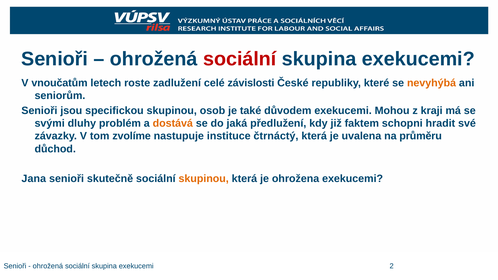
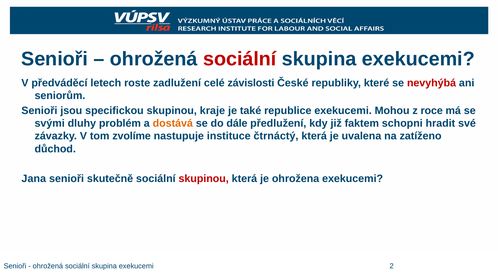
vnoučatům: vnoučatům -> předváděcí (59, 83)
nevyhýbá colour: orange -> red (432, 83)
osob: osob -> kraje (212, 111)
důvodem: důvodem -> republice (288, 111)
kraji: kraji -> roce (432, 111)
jaká: jaká -> dále (237, 123)
průměru: průměru -> zatíženo (421, 136)
skupinou colour: orange -> red (204, 179)
